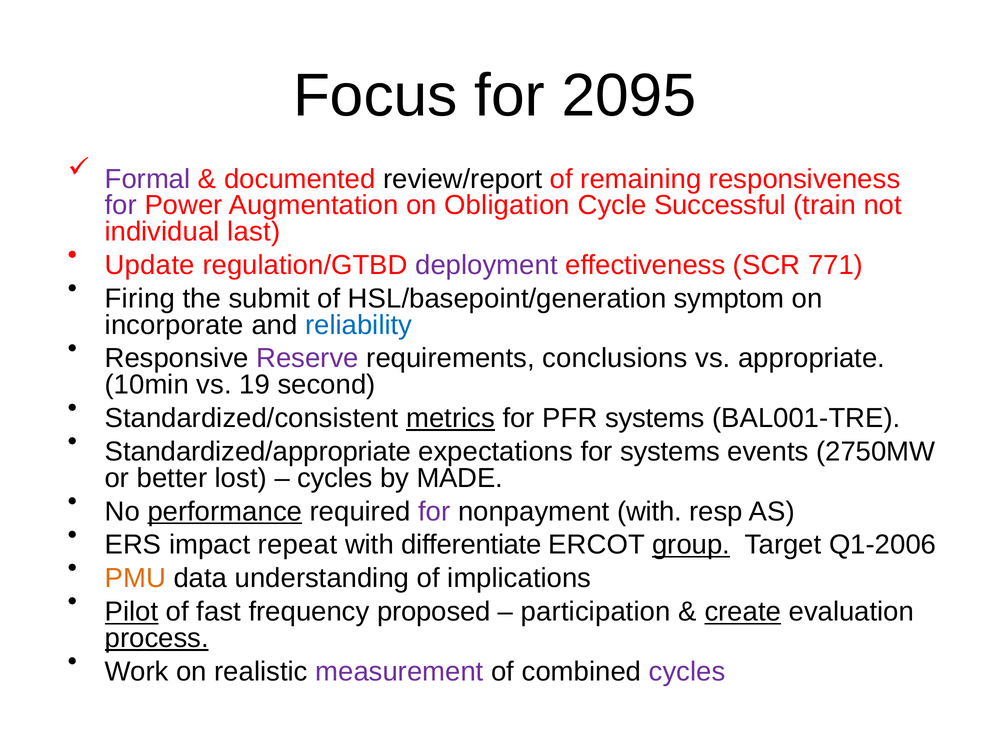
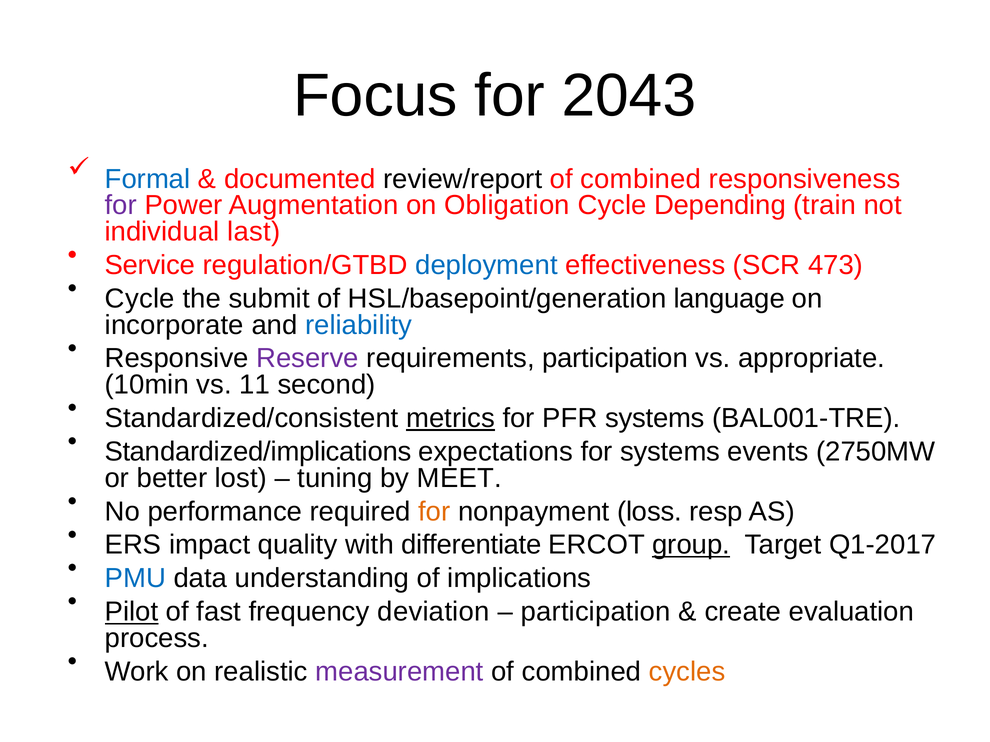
2095: 2095 -> 2043 (629, 96)
Formal colour: purple -> blue (148, 179)
remaining: remaining -> combined (641, 179)
Successful: Successful -> Depending (720, 205)
Update: Update -> Service (150, 265)
deployment colour: purple -> blue (487, 265)
771: 771 -> 473 (836, 265)
Firing: Firing -> Cycle (140, 299)
symptom: symptom -> language (729, 299)
requirements conclusions: conclusions -> participation (615, 359)
19: 19 -> 11 (255, 385)
Standardized/appropriate: Standardized/appropriate -> Standardized/implications (258, 452)
cycles: cycles -> tuning (335, 478)
MADE: MADE -> MEET (459, 478)
performance underline: present -> none (225, 512)
for colour: purple -> orange (434, 512)
nonpayment with: with -> loss (649, 512)
repeat: repeat -> quality (298, 545)
Q1-2006: Q1-2006 -> Q1-2017 (883, 545)
PMU colour: orange -> blue (135, 579)
proposed: proposed -> deviation (434, 612)
create underline: present -> none (743, 612)
process underline: present -> none (157, 639)
cycles colour: purple -> orange (687, 672)
